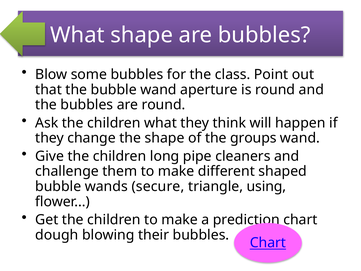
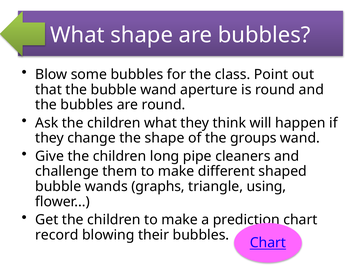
secure: secure -> graphs (158, 186)
dough: dough -> record (57, 235)
